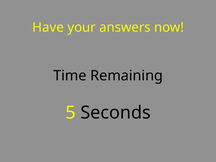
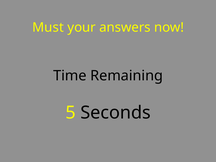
Have: Have -> Must (48, 27)
